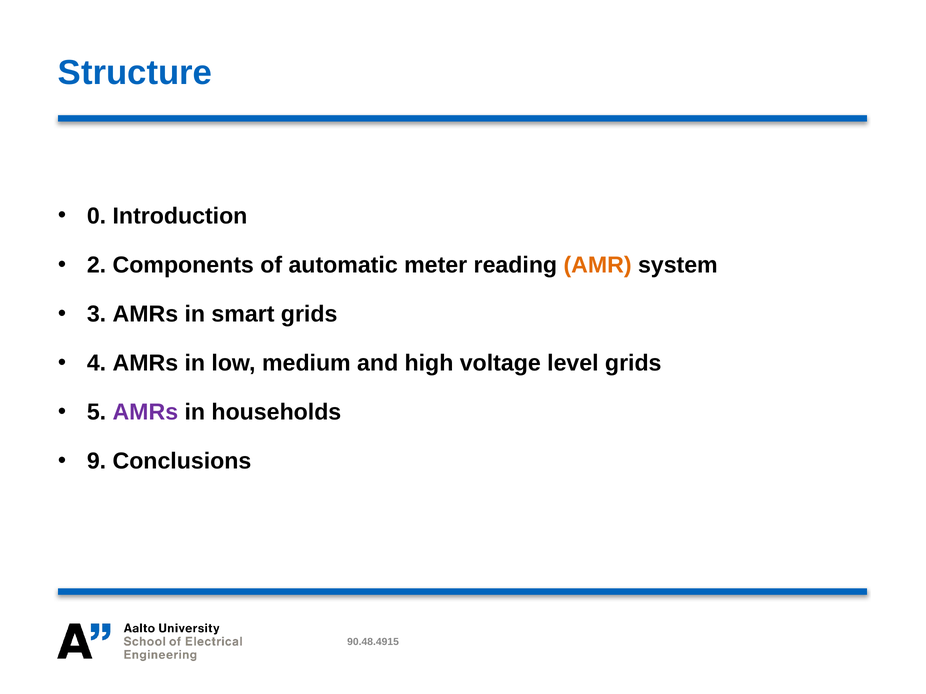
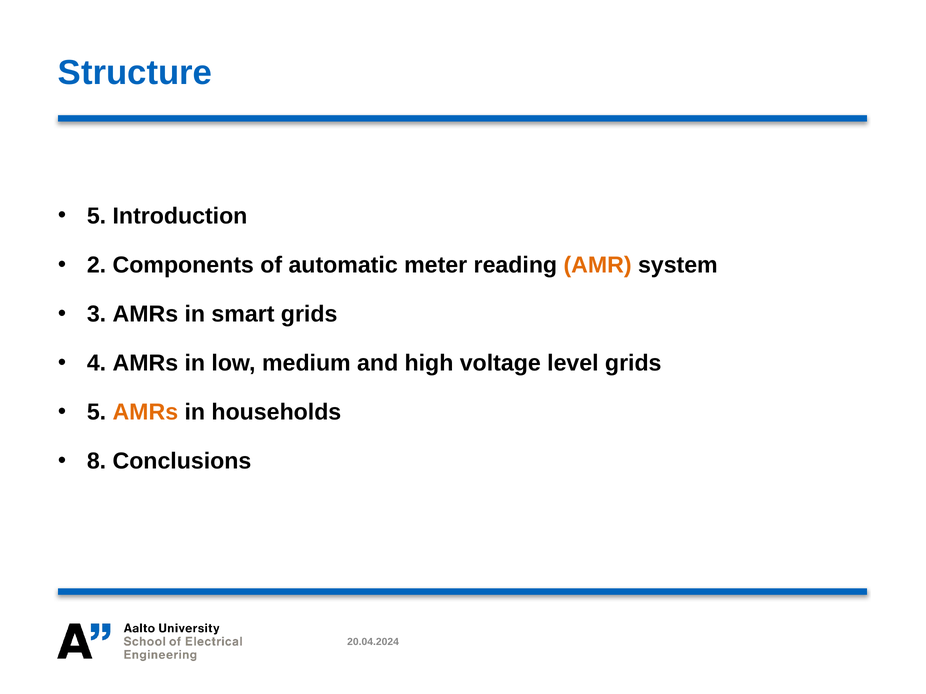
0: 0 -> 5 (97, 216)
AMRs colour: purple -> orange (145, 413)
9: 9 -> 8 (97, 462)
90.48.4915: 90.48.4915 -> 20.04.2024 (373, 642)
